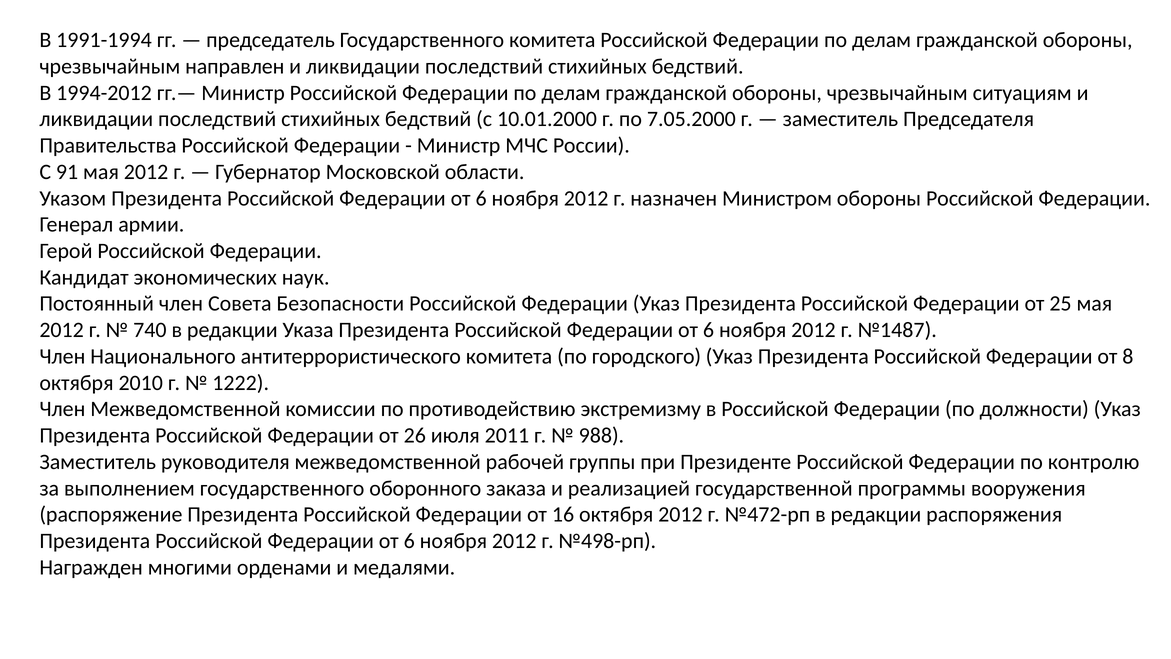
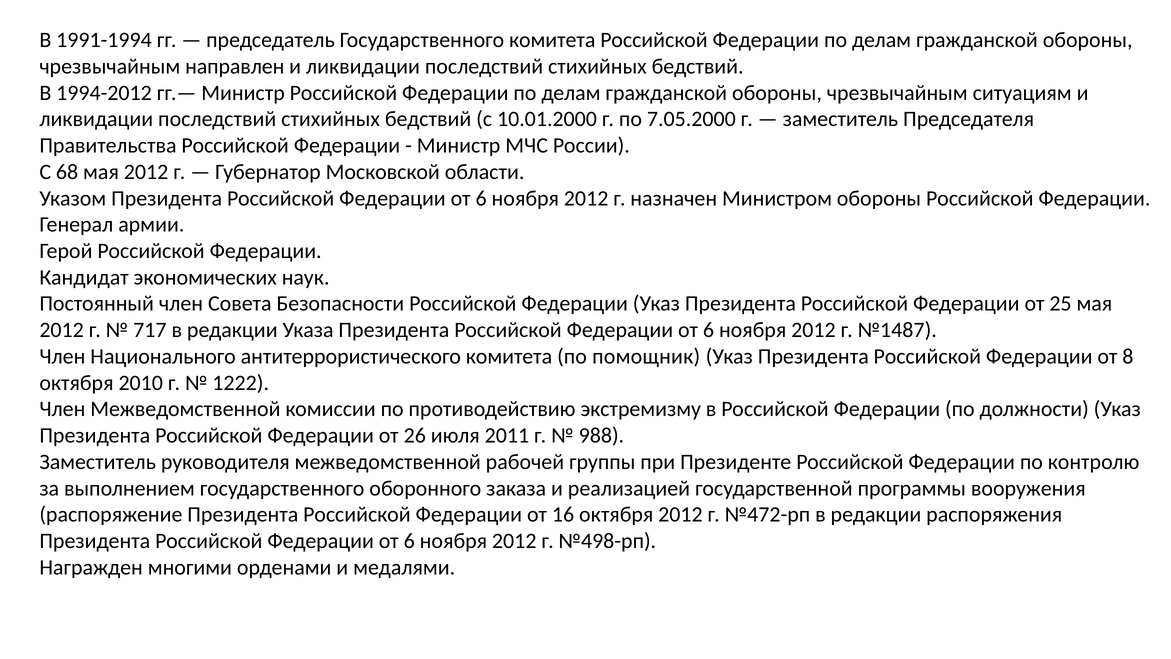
91: 91 -> 68 (67, 172)
740: 740 -> 717 (150, 330)
городского: городского -> помощник (646, 356)
